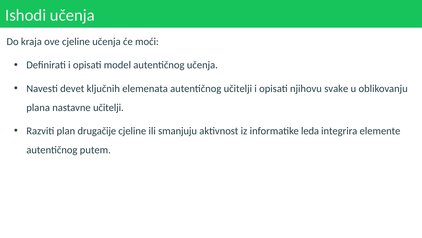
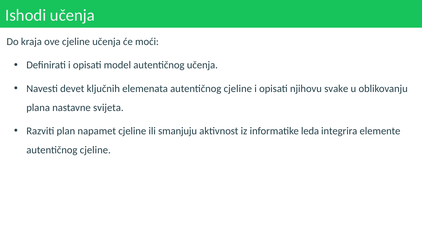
elemenata autentičnog učitelji: učitelji -> cjeline (238, 88)
nastavne učitelji: učitelji -> svijeta (108, 107)
drugačije: drugačije -> napamet (97, 131)
putem: putem -> cjeline (95, 150)
